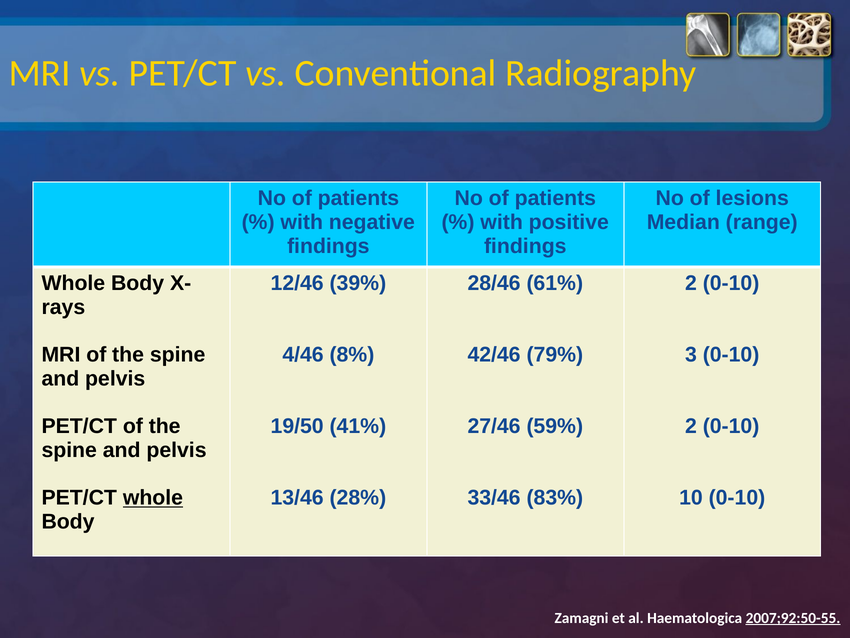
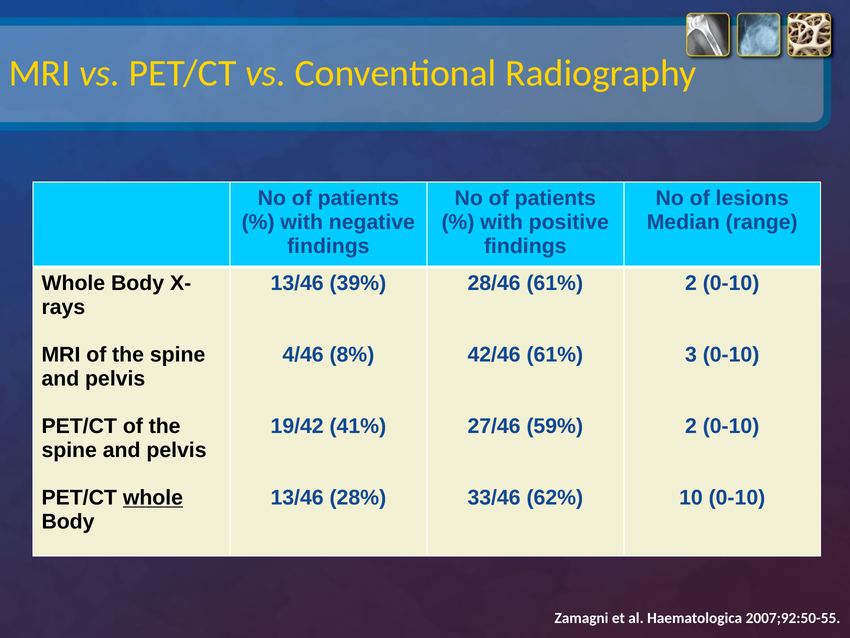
12/46: 12/46 -> 13/46 (297, 283)
42/46 79%: 79% -> 61% (555, 355)
19/50: 19/50 -> 19/42 (297, 426)
83%: 83% -> 62% (555, 497)
2007;92:50-55 underline: present -> none (793, 618)
